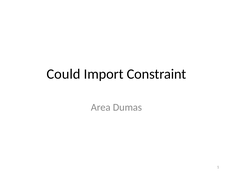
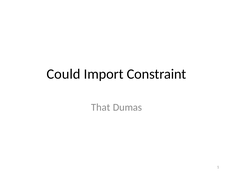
Area: Area -> That (101, 107)
